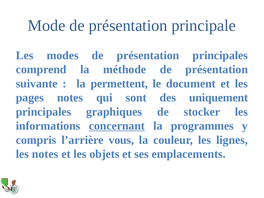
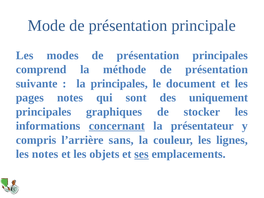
la permettent: permettent -> principales (119, 84)
programmes: programmes -> présentateur (202, 126)
vous: vous -> sans (121, 140)
ses underline: none -> present (142, 154)
